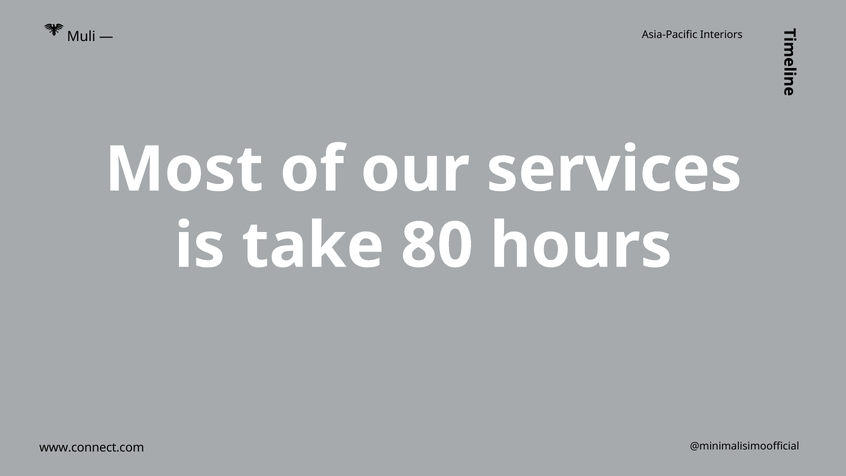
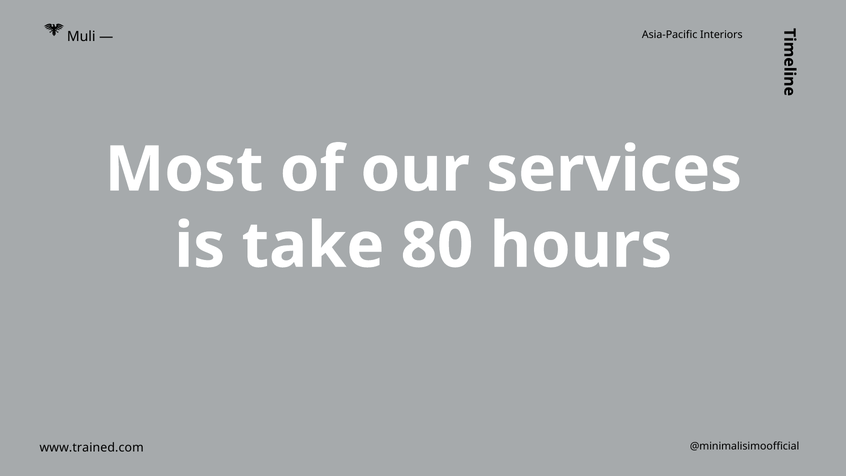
www.connect.com: www.connect.com -> www.trained.com (92, 447)
